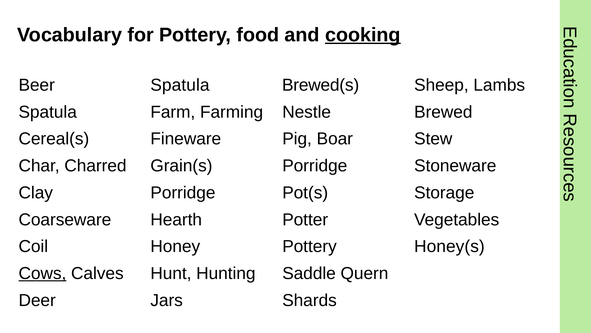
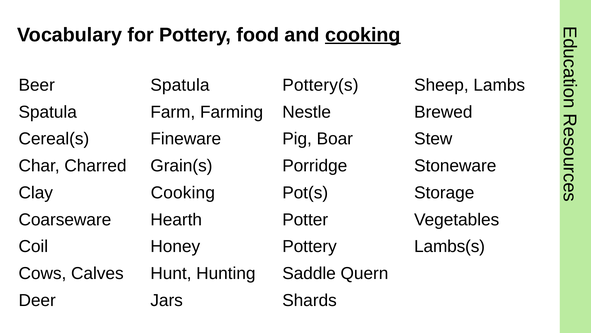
Brewed(s: Brewed(s -> Pottery(s (320, 85)
Porridge: Porridge -> Cooking (183, 192)
Honey(s: Honey(s -> Lambs(s (450, 246)
Cows underline: present -> none (42, 273)
